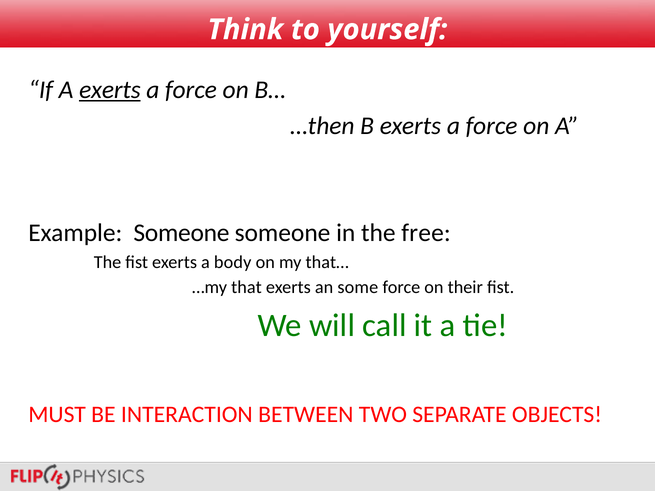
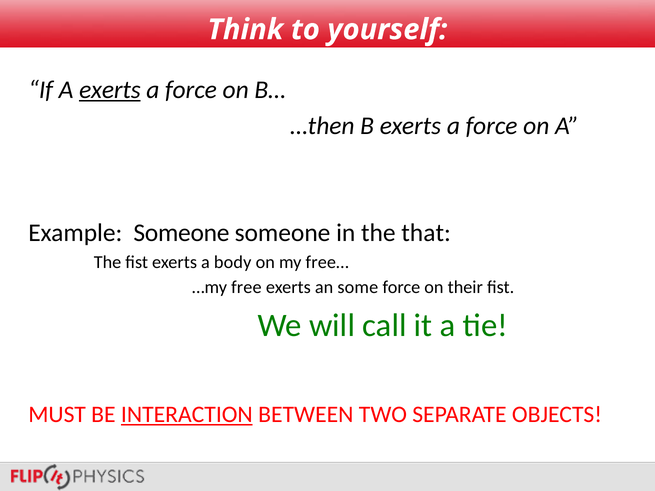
free: free -> that (426, 233)
that…: that… -> free… (327, 262)
that: that -> free (246, 288)
INTERACTION underline: none -> present (187, 415)
